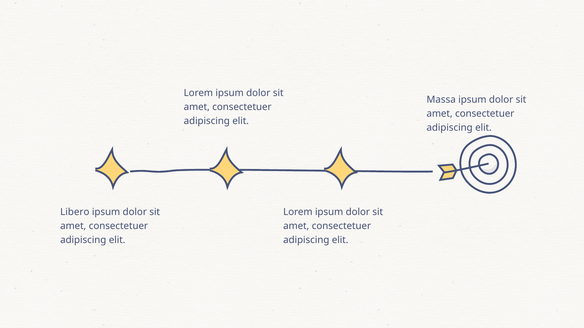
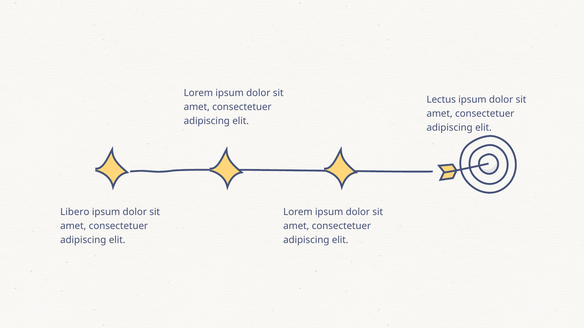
Massa: Massa -> Lectus (441, 100)
